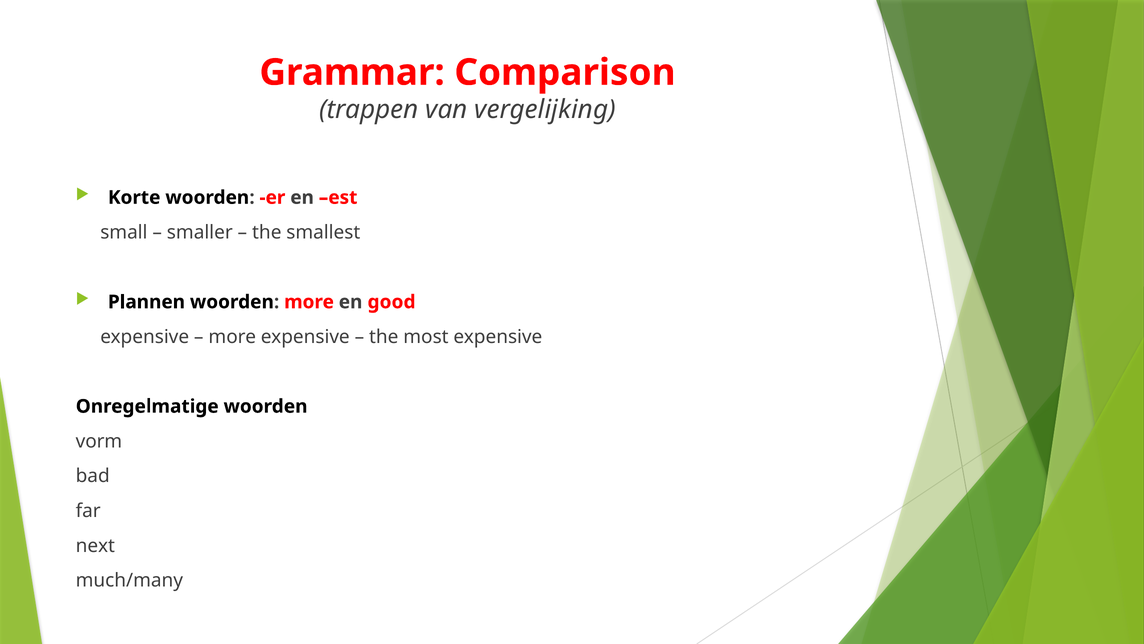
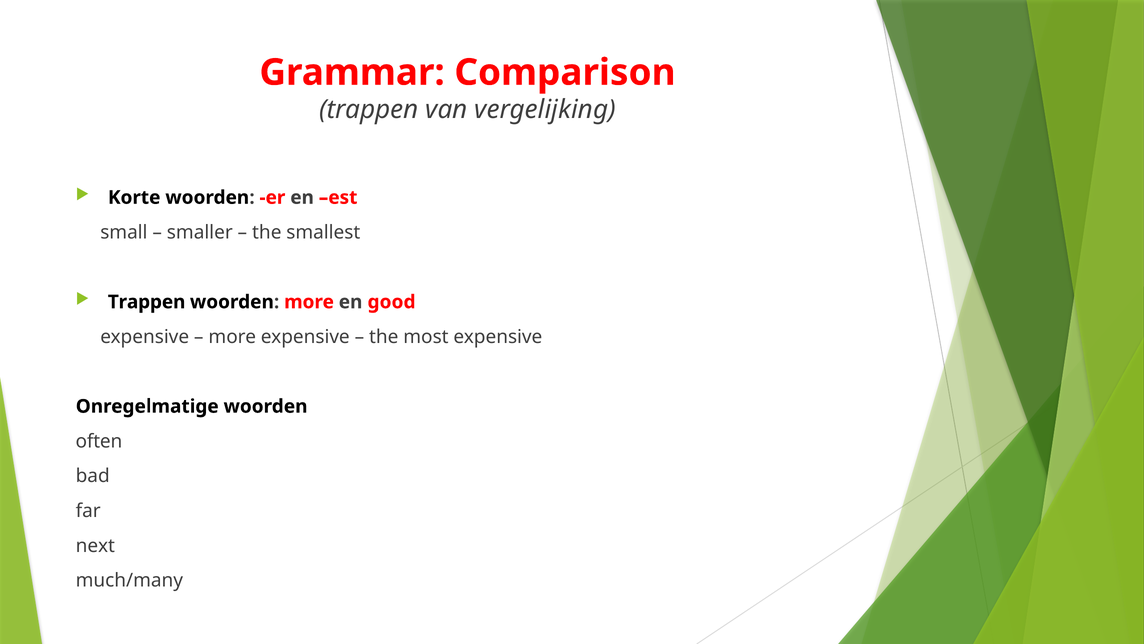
Plannen: Plannen -> Trappen (147, 302)
vorm: vorm -> often (99, 441)
